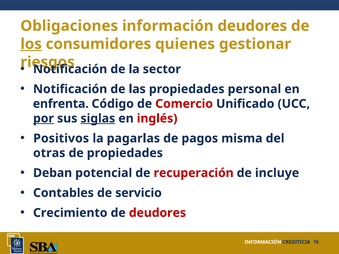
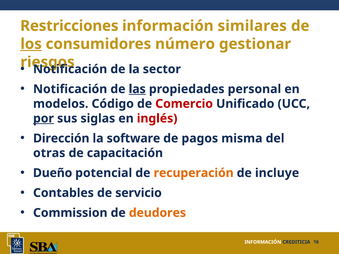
Obligaciones: Obligaciones -> Restricciones (69, 26)
información deudores: deudores -> similares (252, 26)
quienes: quienes -> número (185, 44)
las underline: none -> present (137, 89)
enfrenta: enfrenta -> modelos (61, 104)
siglas underline: present -> none (98, 119)
Positivos: Positivos -> Dirección (61, 138)
pagarlas: pagarlas -> software (133, 138)
de propiedades: propiedades -> capacitación (125, 153)
Deban: Deban -> Dueño (53, 173)
recuperación colour: red -> orange (194, 173)
Crecimiento: Crecimiento -> Commission (70, 213)
deudores colour: red -> orange (157, 213)
